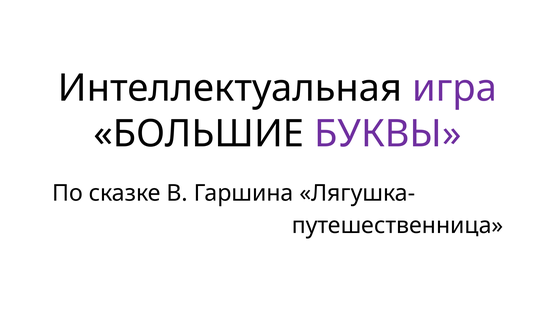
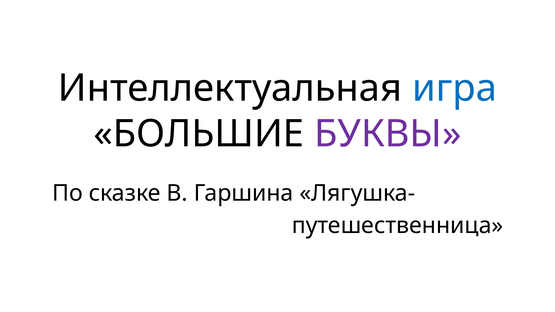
игра colour: purple -> blue (455, 88)
